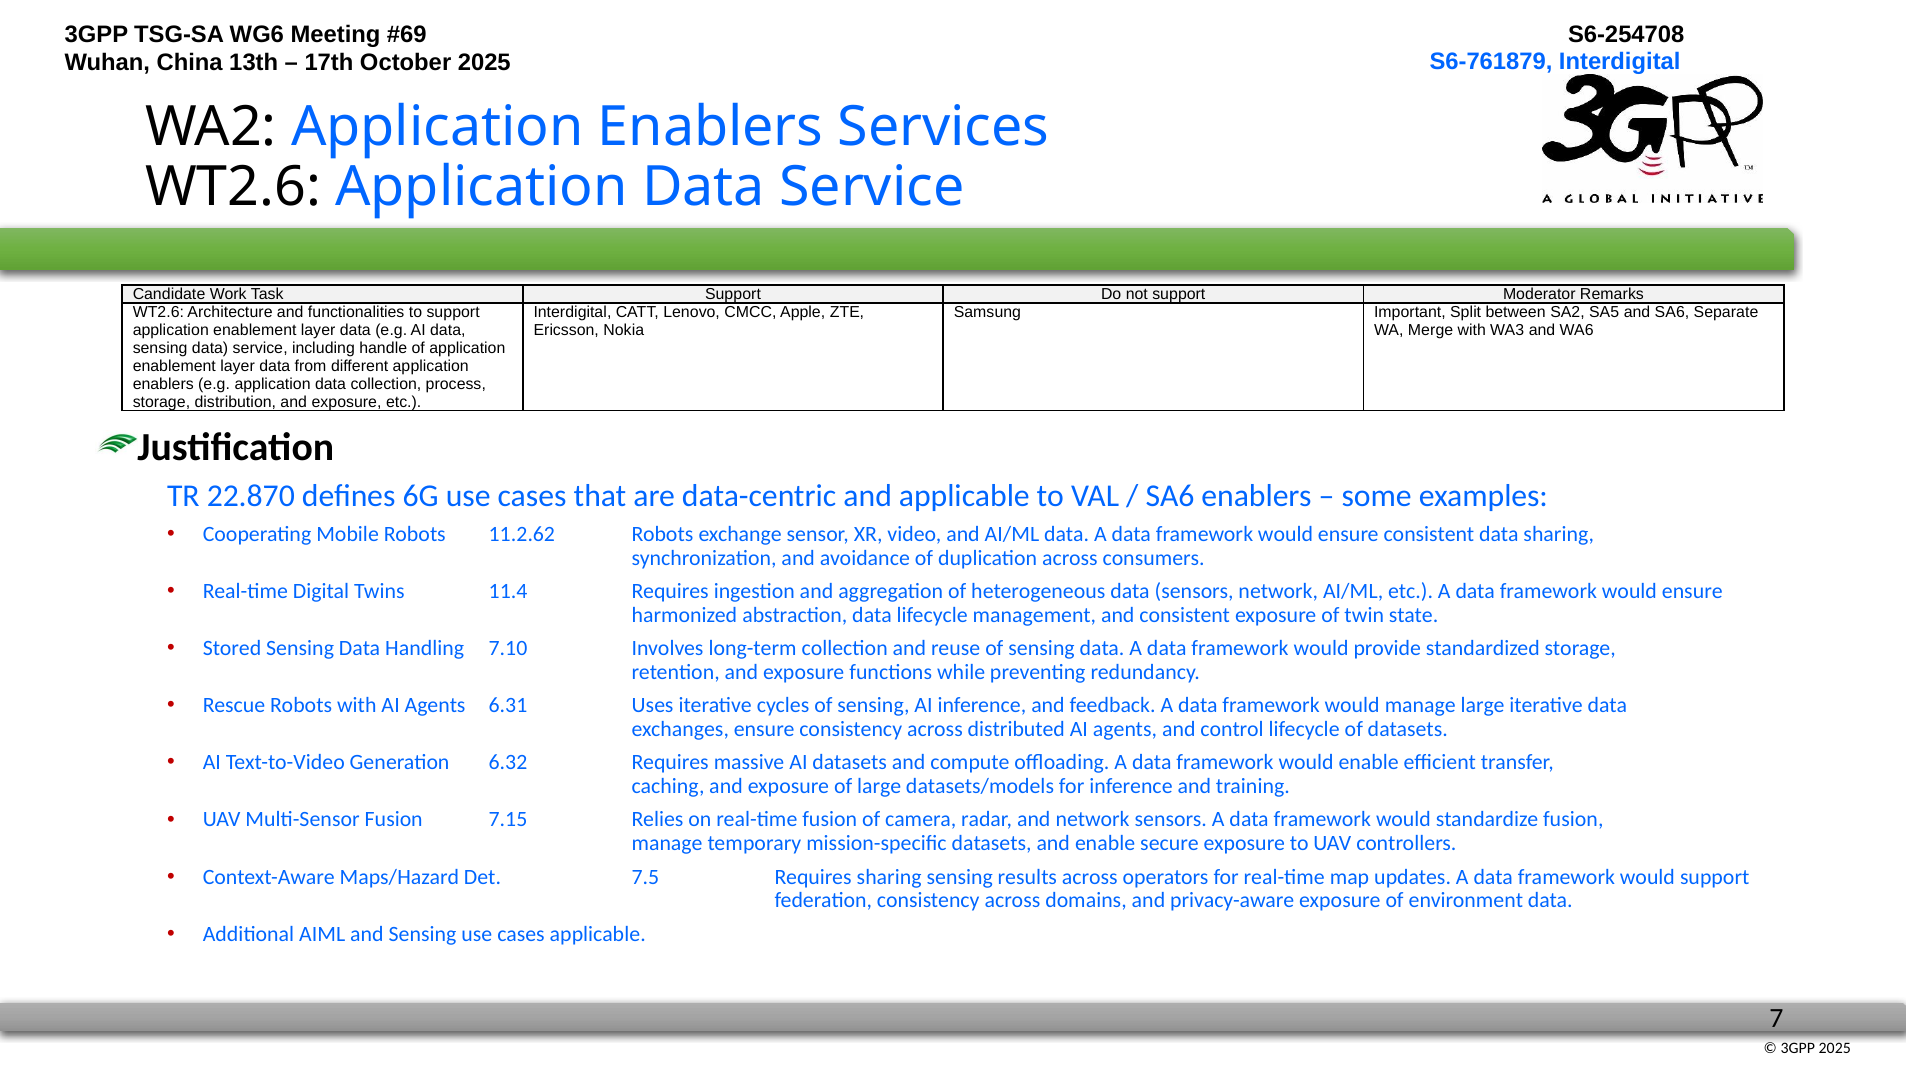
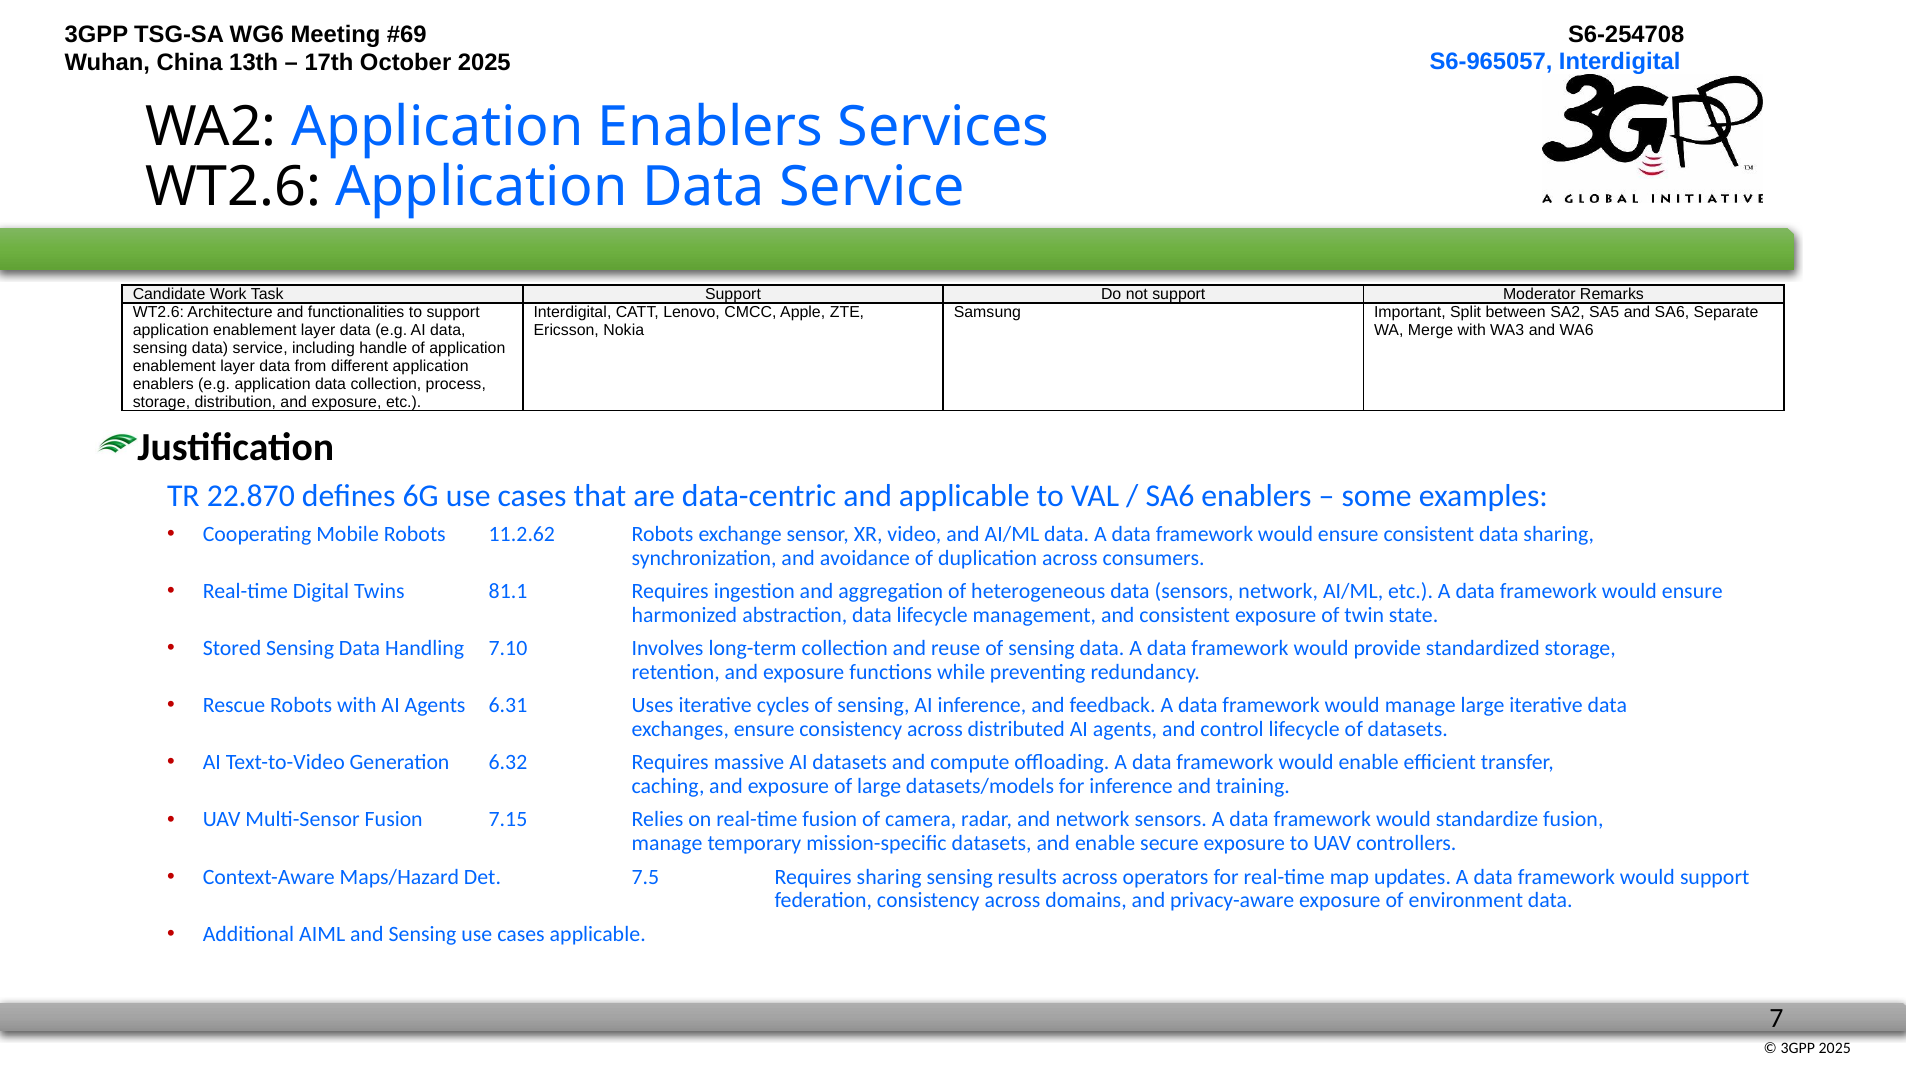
S6-761879: S6-761879 -> S6-965057 (1491, 61)
11.4: 11.4 -> 81.1 (508, 592)
